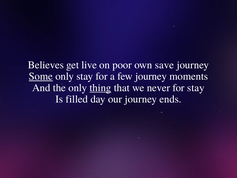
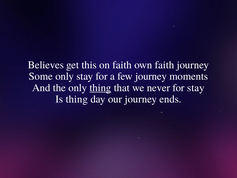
live: live -> this (89, 65)
on poor: poor -> faith (122, 65)
own save: save -> faith (164, 65)
Some underline: present -> none (41, 76)
Is filled: filled -> thing (77, 99)
